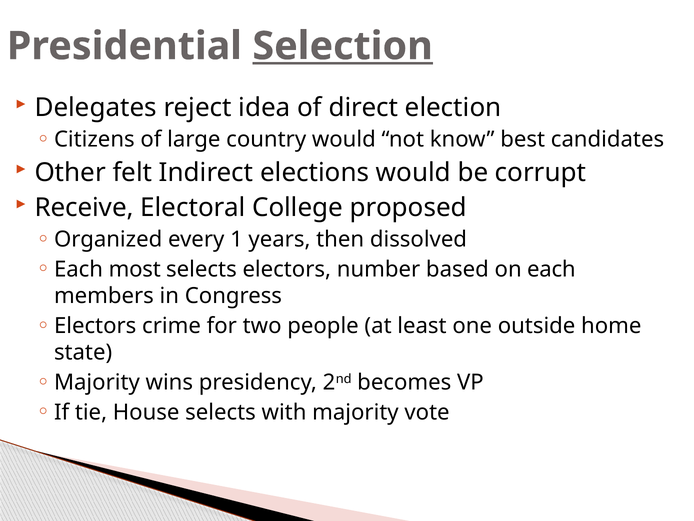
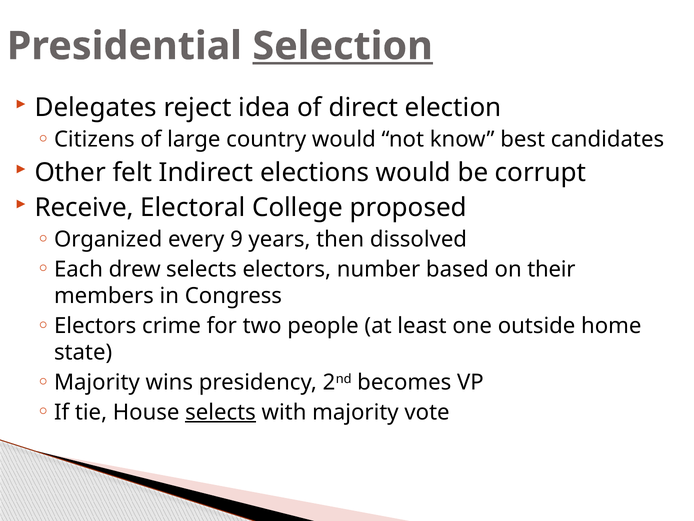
1: 1 -> 9 (236, 239)
most: most -> drew (135, 269)
on each: each -> their (551, 269)
selects underline: none -> present (221, 412)
